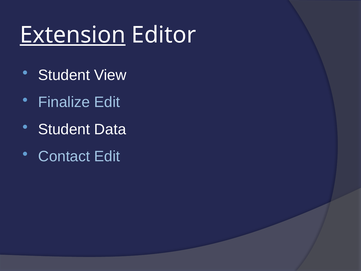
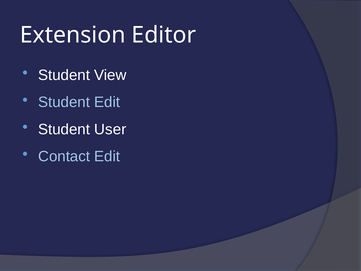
Extension underline: present -> none (73, 35)
Finalize: Finalize -> Student (64, 102)
Data: Data -> User (110, 129)
